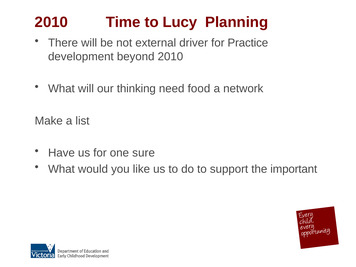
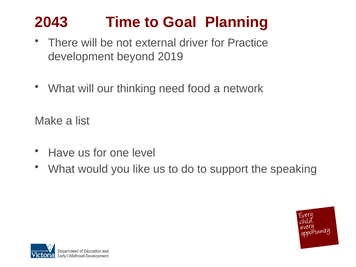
2010: 2010 -> 2043 (51, 22)
Lucy: Lucy -> Goal (180, 22)
beyond 2010: 2010 -> 2019 (170, 57)
sure: sure -> level (144, 153)
important: important -> speaking (294, 169)
